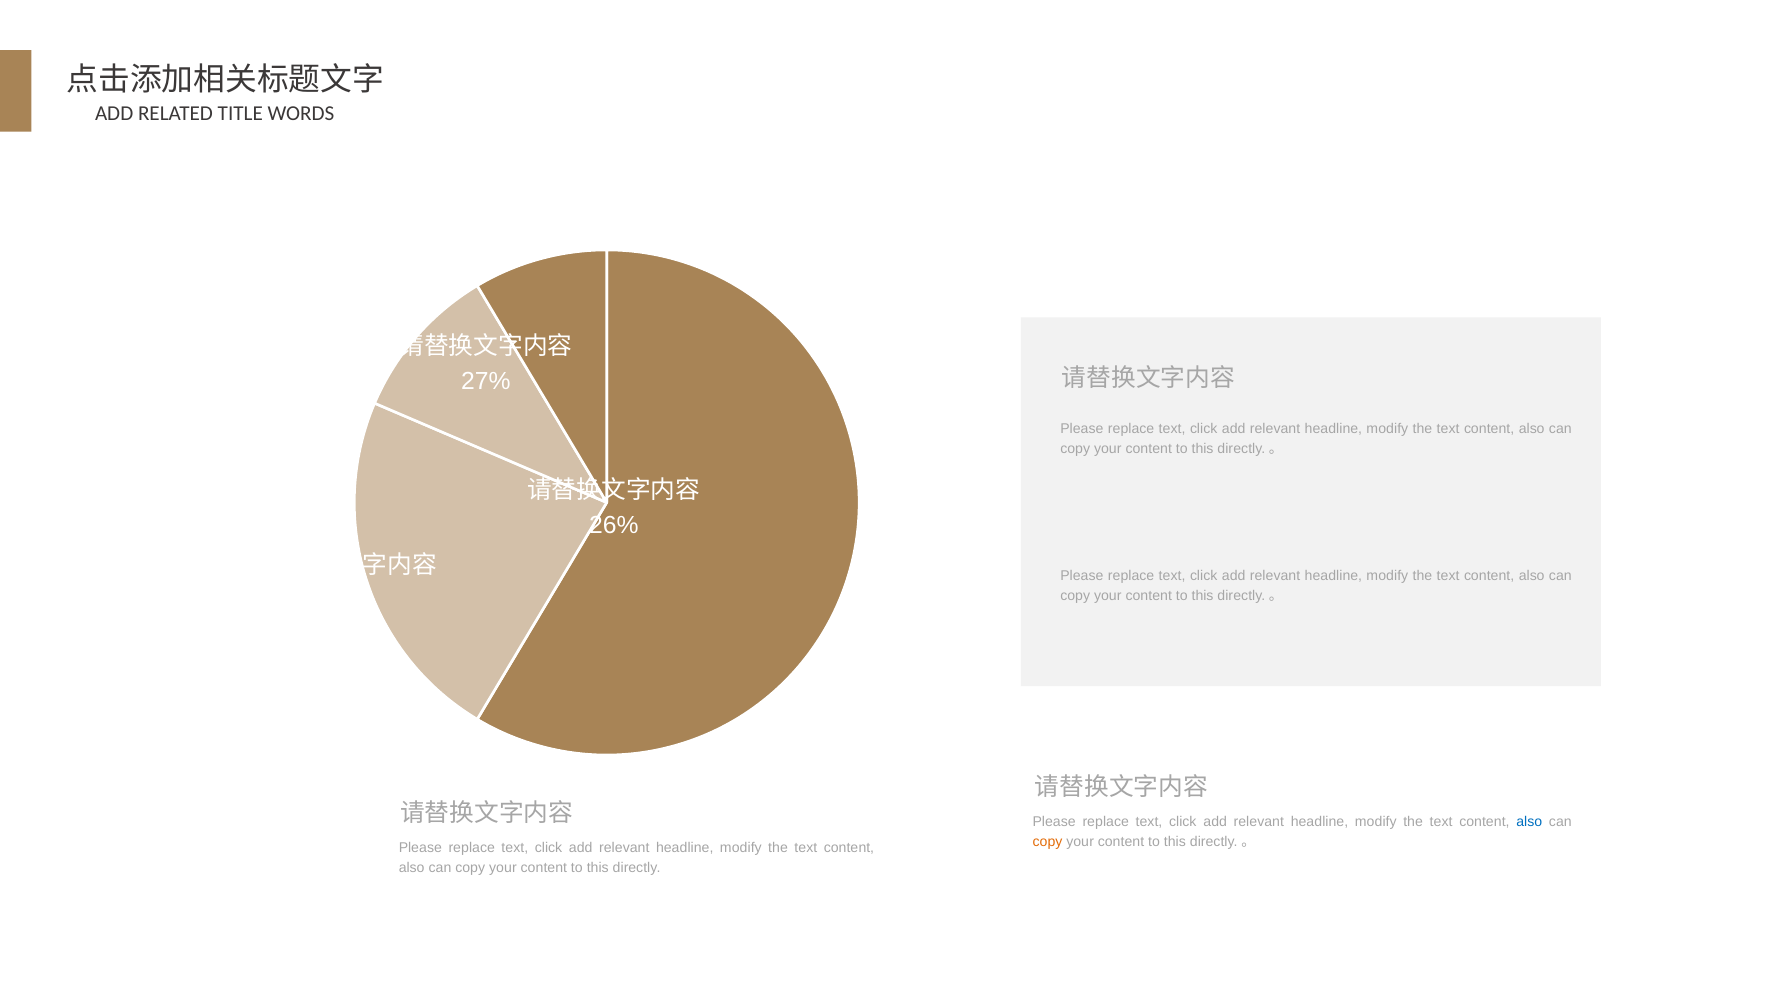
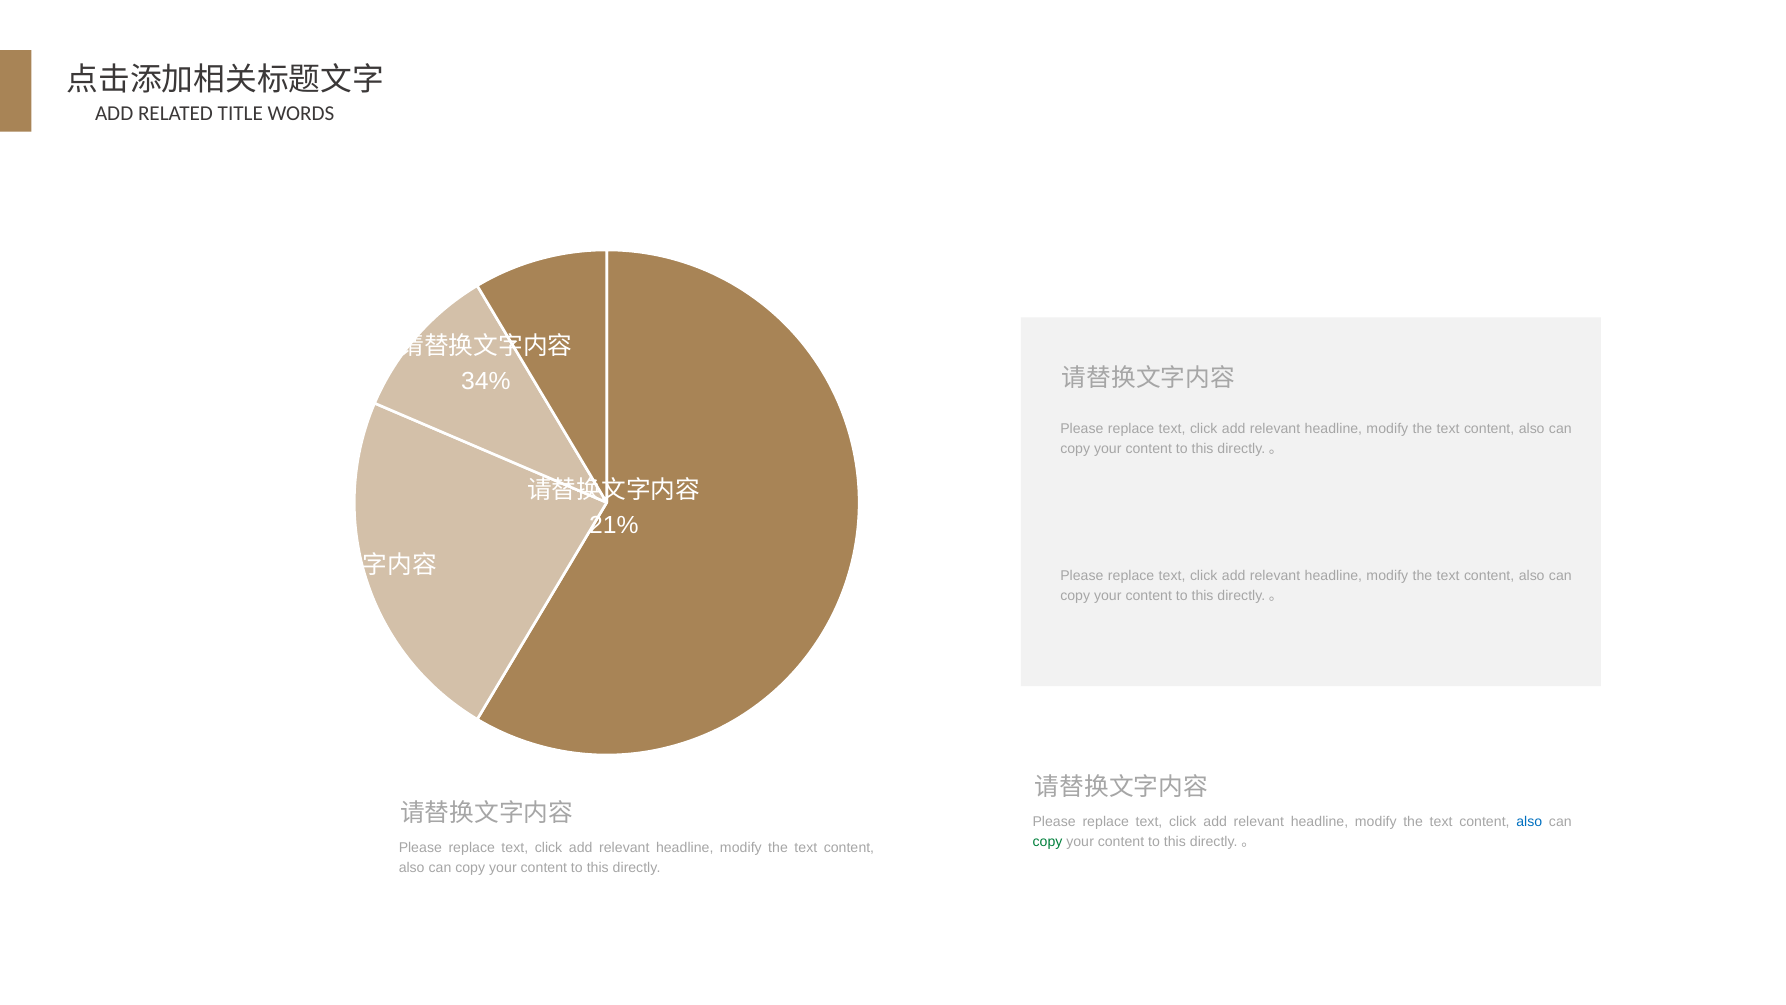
27%: 27% -> 34% (486, 382)
26%: 26% -> 21% (614, 526)
copy colour: orange -> green (1048, 842)
